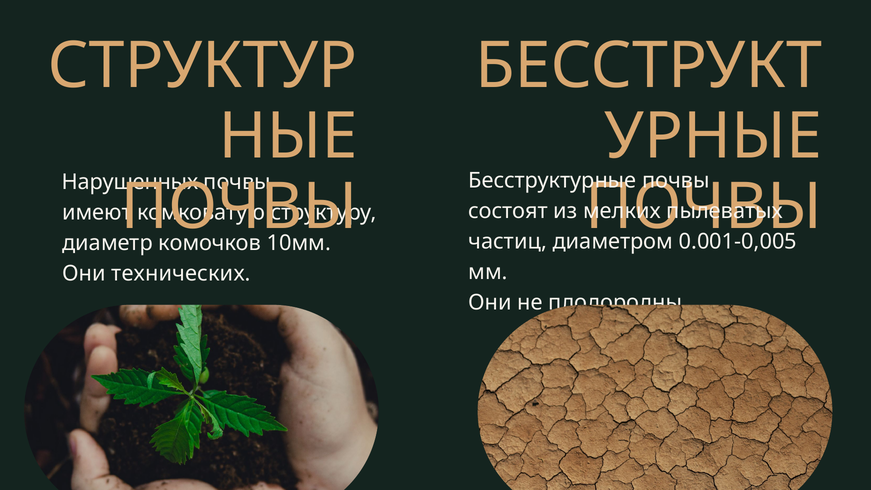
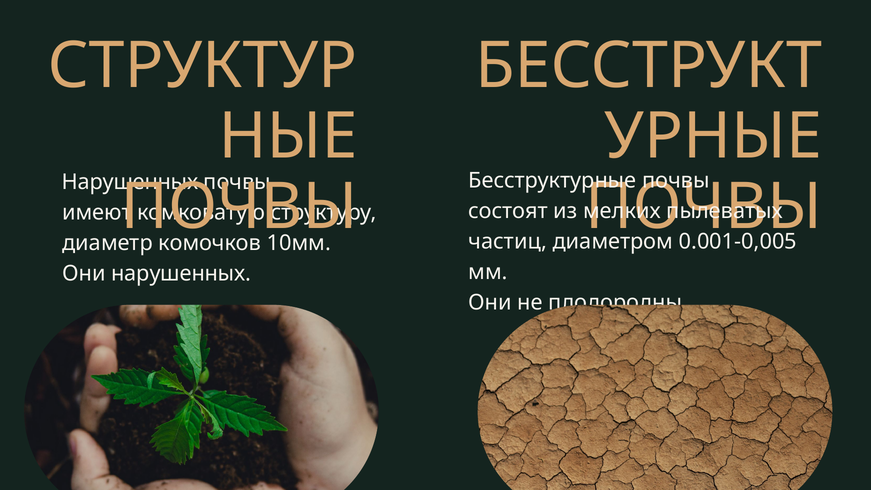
Они технических: технических -> нарушенных (181, 274)
